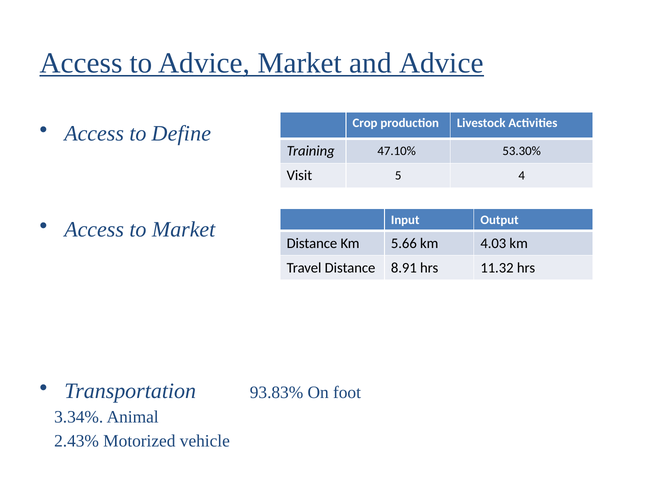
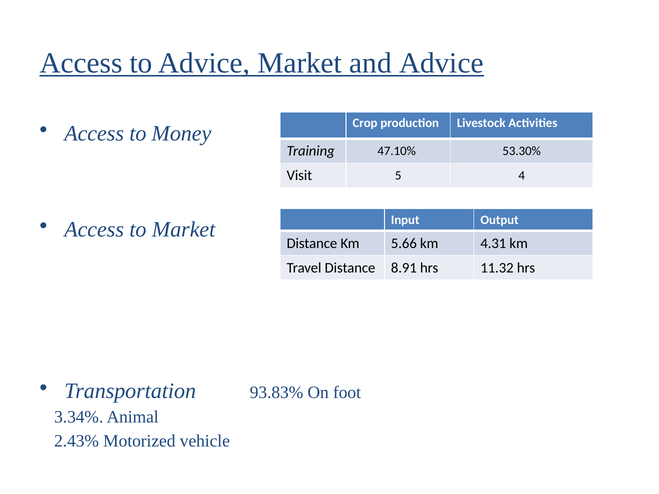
Define: Define -> Money (181, 133)
4.03: 4.03 -> 4.31 (493, 243)
